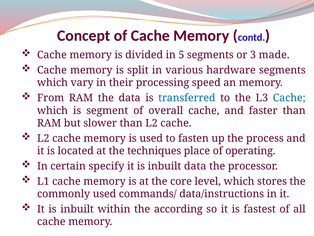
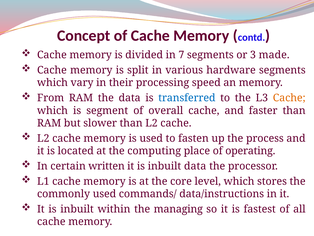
5: 5 -> 7 (181, 55)
Cache colour: blue -> orange (289, 98)
techniques: techniques -> computing (154, 151)
specify: specify -> written (107, 166)
according: according -> managing (178, 209)
